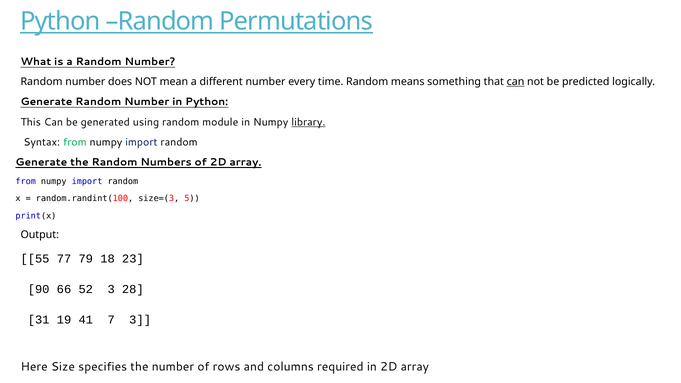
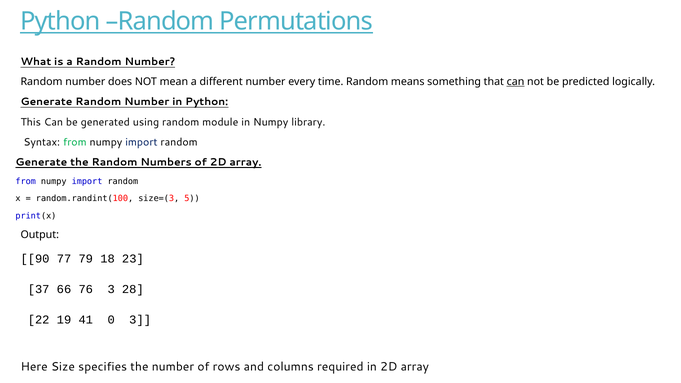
library underline: present -> none (308, 122)
55: 55 -> 90 (35, 259)
90: 90 -> 37 (39, 289)
52: 52 -> 76 (86, 289)
31: 31 -> 22 (39, 320)
7: 7 -> 0 (111, 320)
